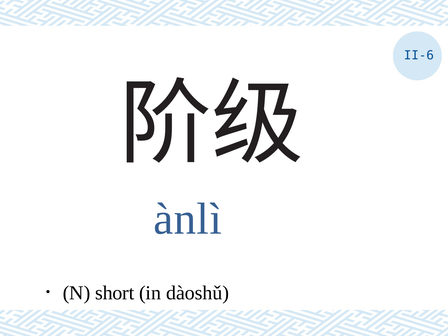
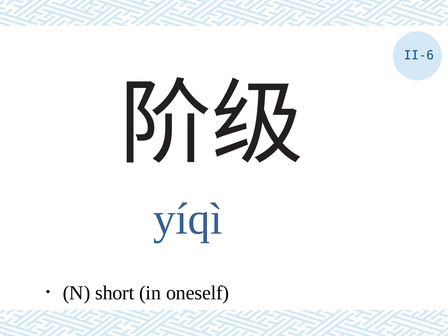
ànlì: ànlì -> yíqì (188, 219)
dàoshǔ: dàoshǔ -> oneself (198, 293)
